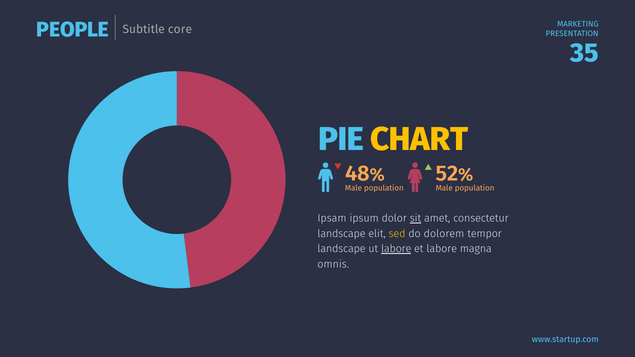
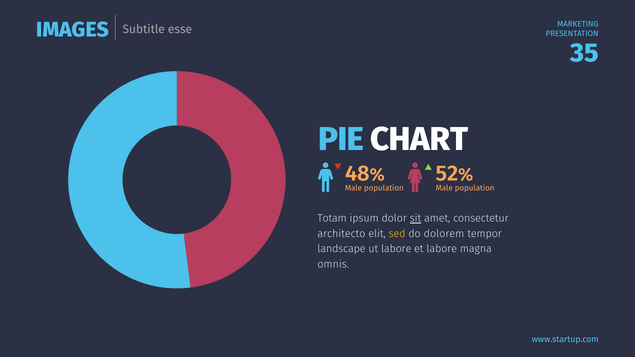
PEOPLE: PEOPLE -> IMAGES (73, 30)
core: core -> esse (180, 29)
CHART colour: yellow -> white (419, 140)
Ipsam: Ipsam -> Totam (332, 219)
landscape: landscape -> architecto (341, 234)
labore underline: present -> none (396, 249)
